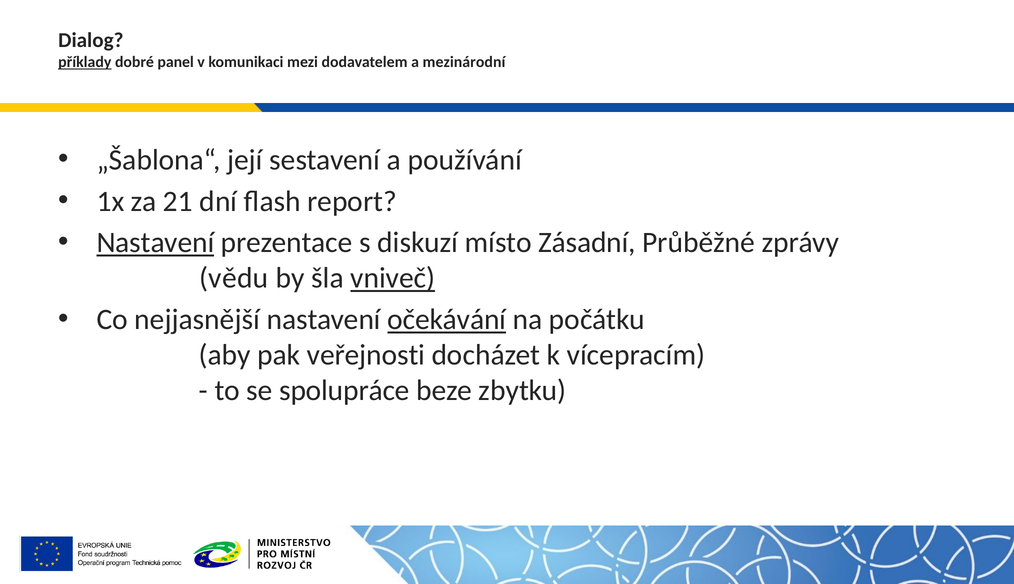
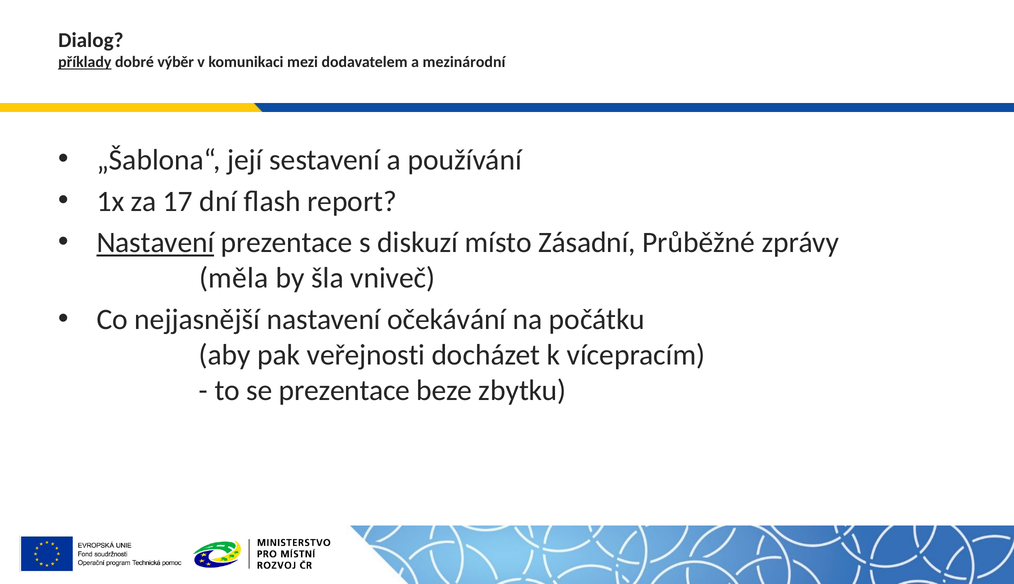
panel: panel -> výběr (176, 62)
21: 21 -> 17 (178, 201)
vědu: vědu -> měla (234, 278)
vniveč underline: present -> none (393, 278)
očekávání underline: present -> none (447, 320)
se spolupráce: spolupráce -> prezentace (345, 391)
